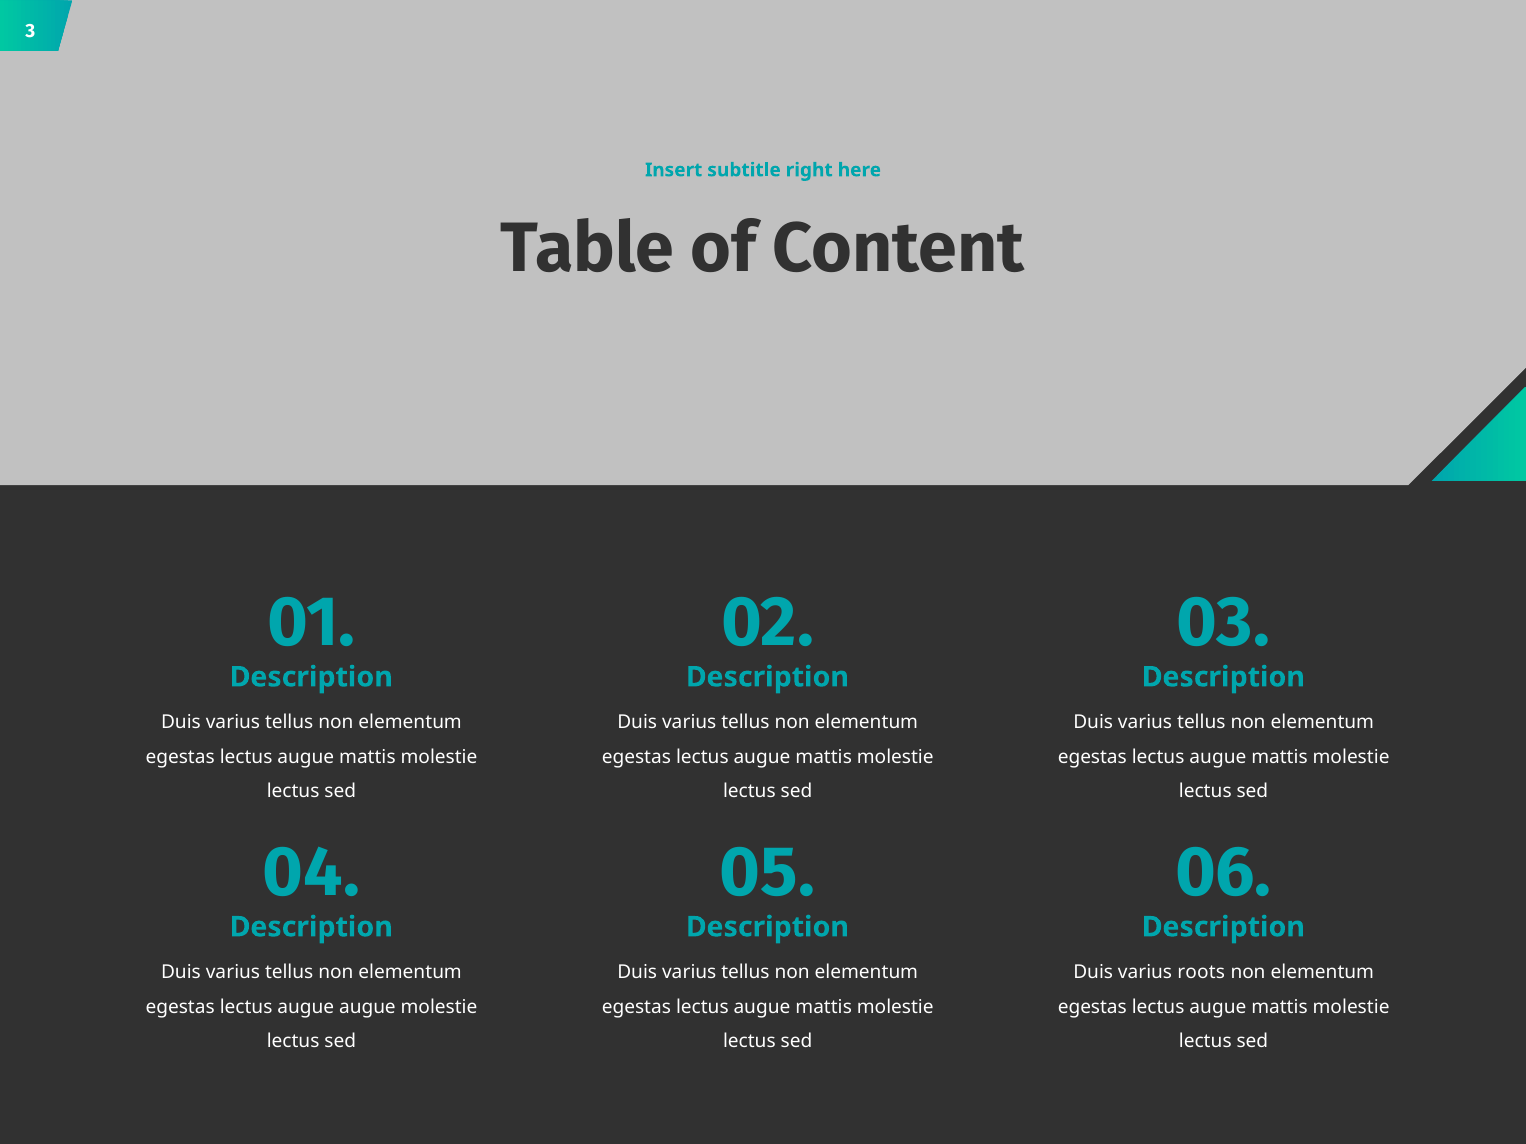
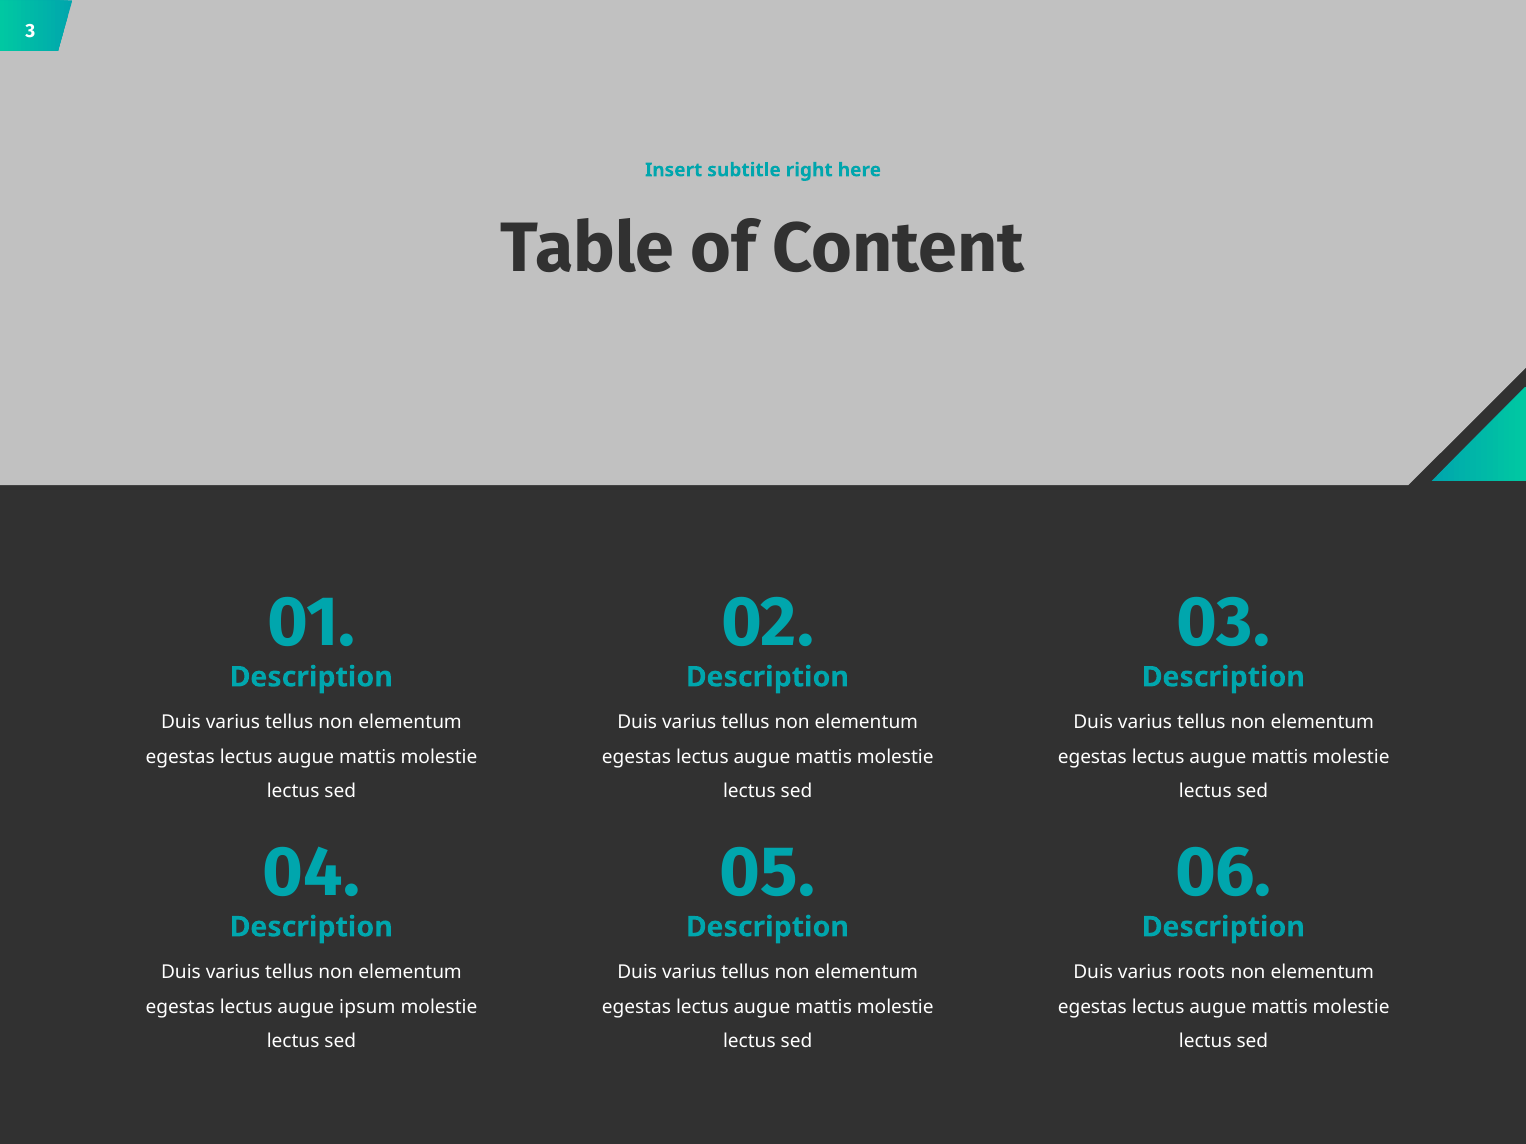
augue augue: augue -> ipsum (367, 1007)
